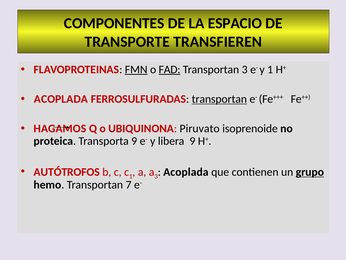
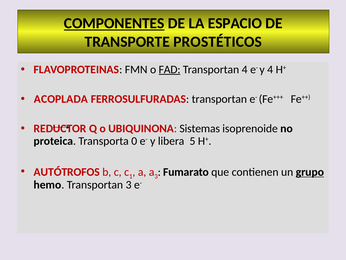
COMPONENTES underline: none -> present (114, 23)
TRANSFIEREN: TRANSFIEREN -> PROSTÉTICOS (218, 42)
FMN underline: present -> none (136, 69)
Transportan 3: 3 -> 4 (245, 69)
y 1: 1 -> 4 (270, 69)
transportan underline: present -> none (219, 99)
HAGAMOS: HAGAMOS -> REDUCTOR (60, 128)
Piruvato: Piruvato -> Sistemas (200, 128)
Transporta 9: 9 -> 0 (134, 141)
libera 9: 9 -> 5 (192, 141)
Acoplada: Acoplada -> Fumarato (186, 172)
Transportan 7: 7 -> 3 (129, 184)
